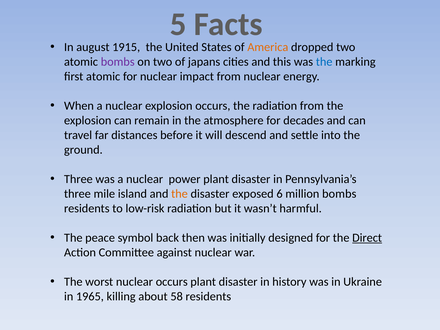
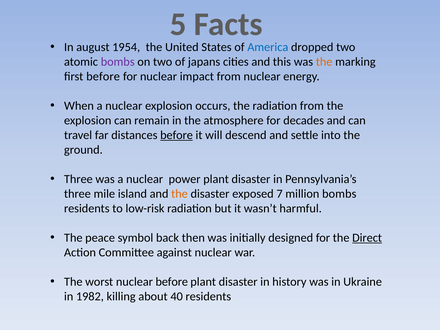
1915: 1915 -> 1954 (126, 47)
America colour: orange -> blue (268, 47)
the colour: blue -> orange (324, 62)
first atomic: atomic -> before (103, 76)
before underline: none -> present (177, 135)
6: 6 -> 7 (280, 194)
nuclear occurs: occurs -> before (172, 282)
1965: 1965 -> 1982 (90, 296)
58: 58 -> 40 (177, 296)
